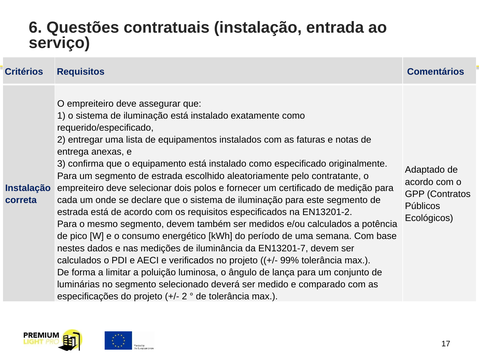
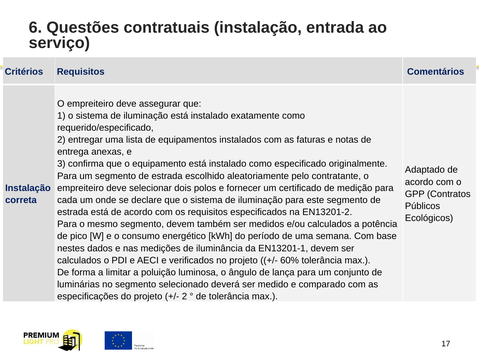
EN13201-7: EN13201-7 -> EN13201-1 (283, 248)
99%: 99% -> 60% (290, 260)
